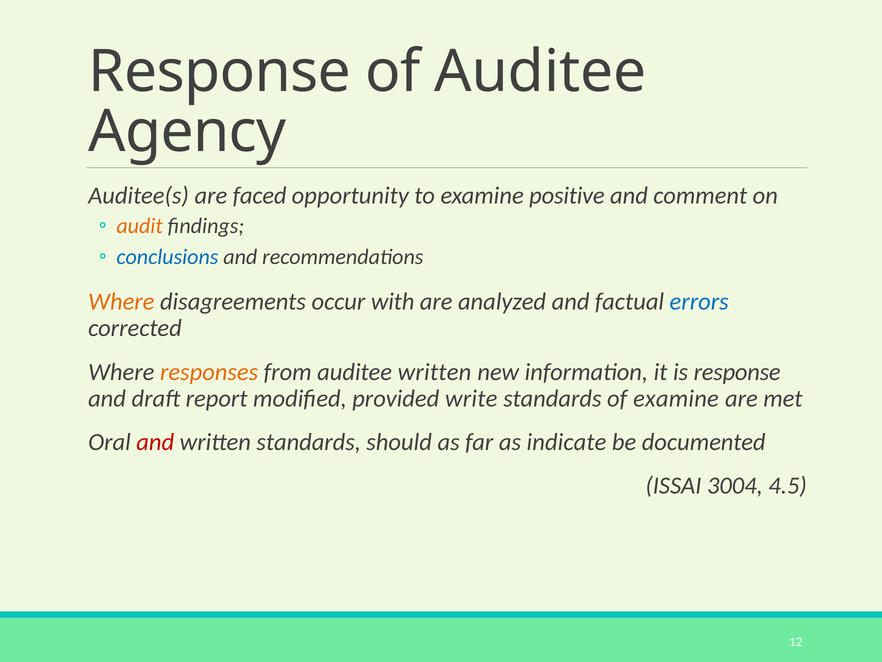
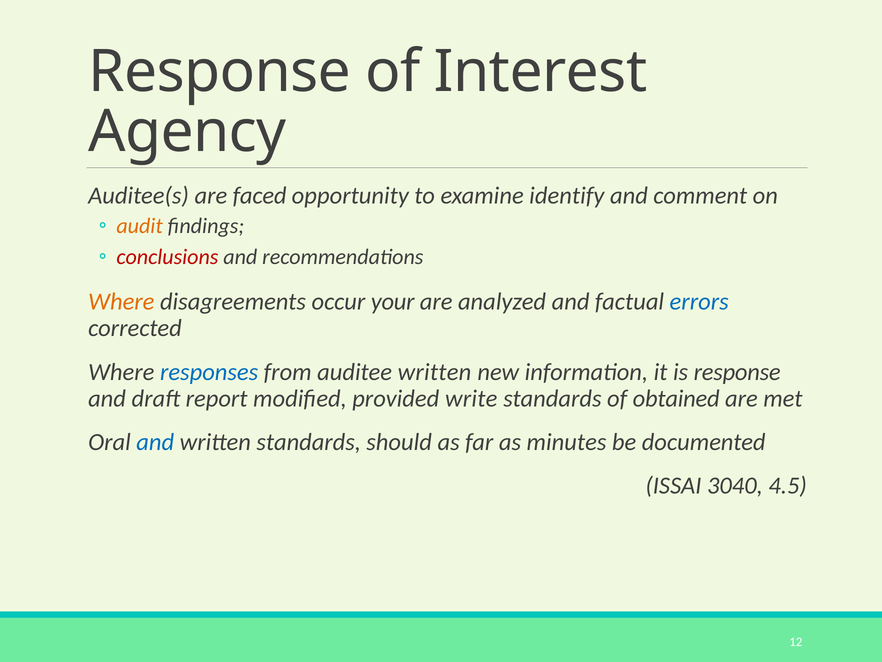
of Auditee: Auditee -> Interest (541, 72)
positive: positive -> identify (567, 196)
conclusions colour: blue -> red (167, 257)
with: with -> your (393, 302)
responses colour: orange -> blue (209, 372)
of examine: examine -> obtained (676, 398)
and colour: red -> blue (155, 442)
indicate: indicate -> minutes (567, 442)
3004: 3004 -> 3040 (735, 486)
